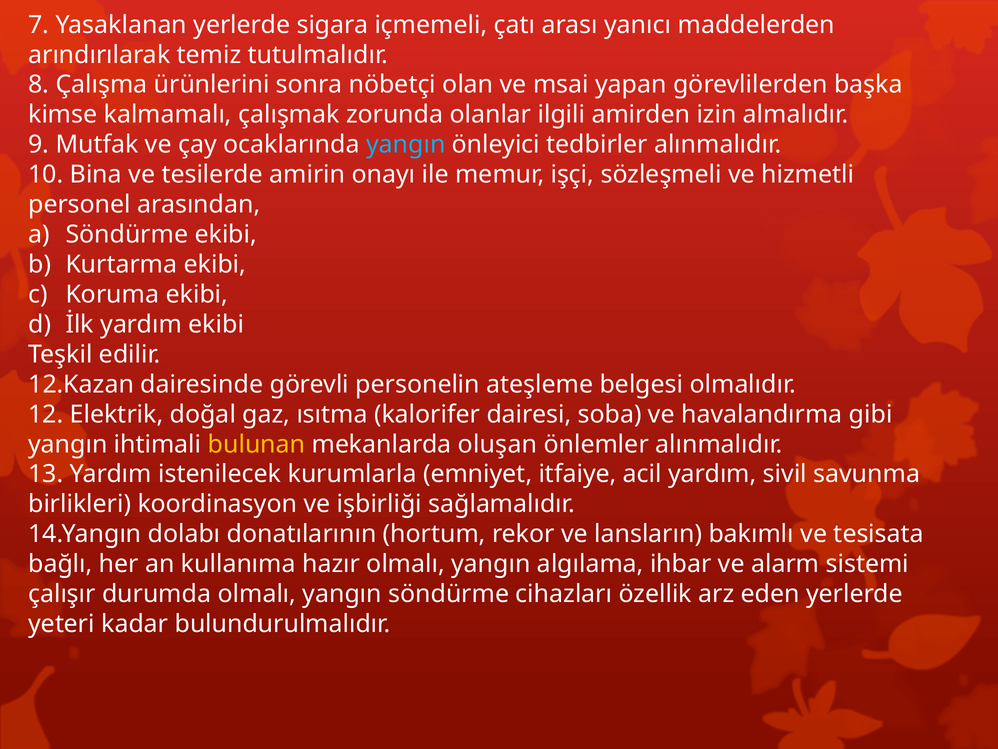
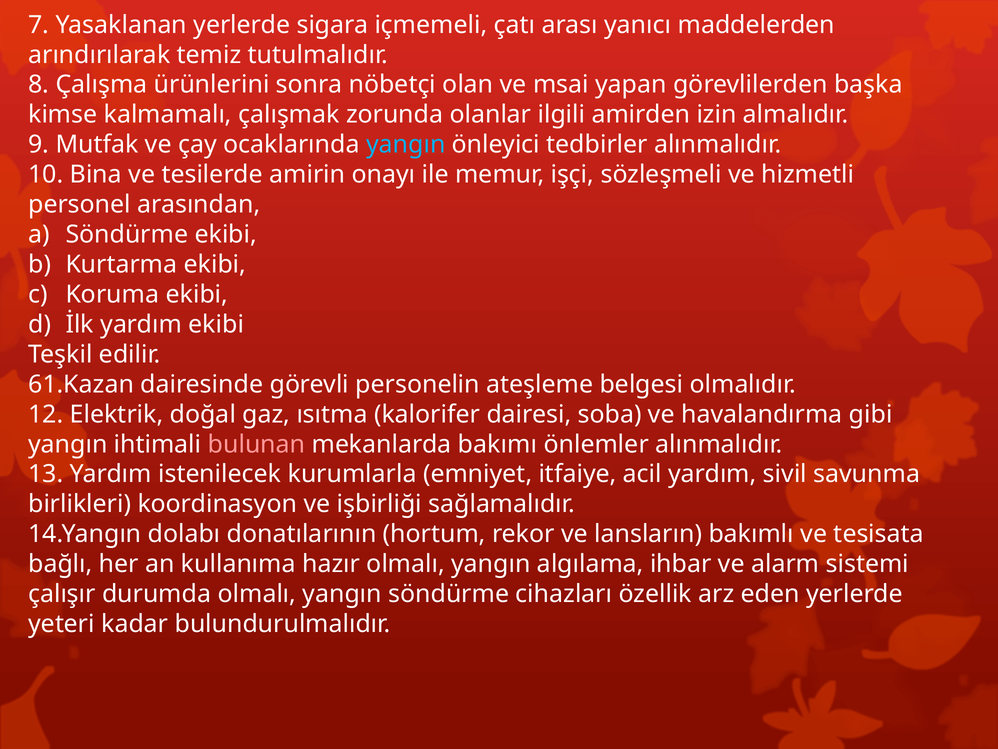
12.Kazan: 12.Kazan -> 61.Kazan (81, 384)
bulunan colour: yellow -> pink (257, 444)
oluşan: oluşan -> bakımı (498, 444)
